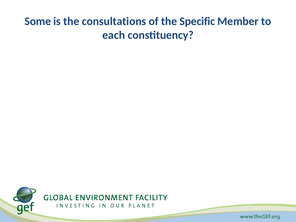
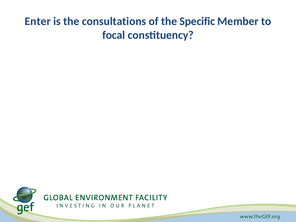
Some: Some -> Enter (38, 21)
each: each -> focal (114, 35)
